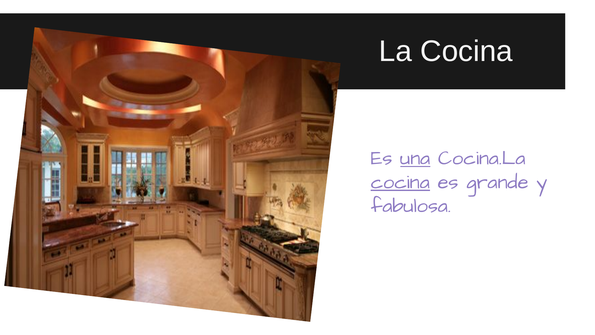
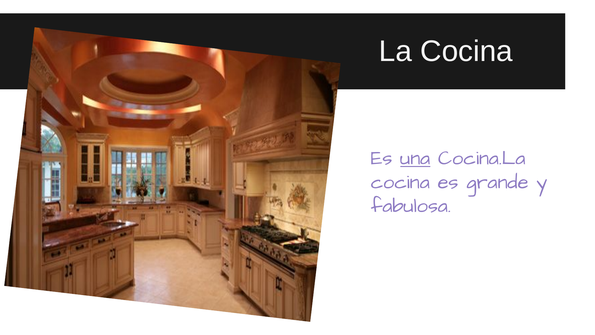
cocina underline: present -> none (400, 182)
